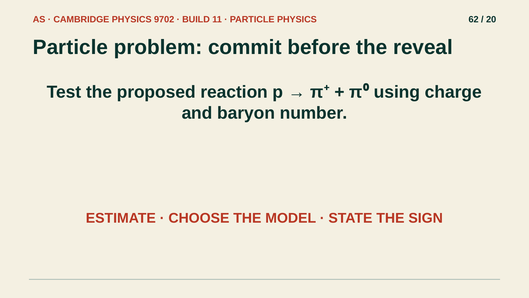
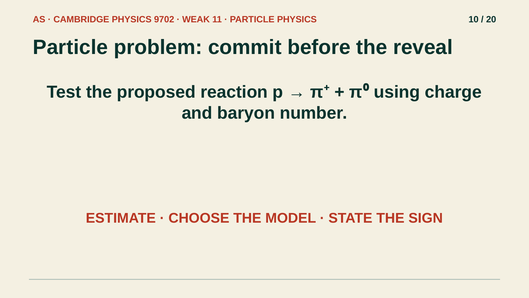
BUILD: BUILD -> WEAK (196, 20)
62: 62 -> 10 (474, 20)
